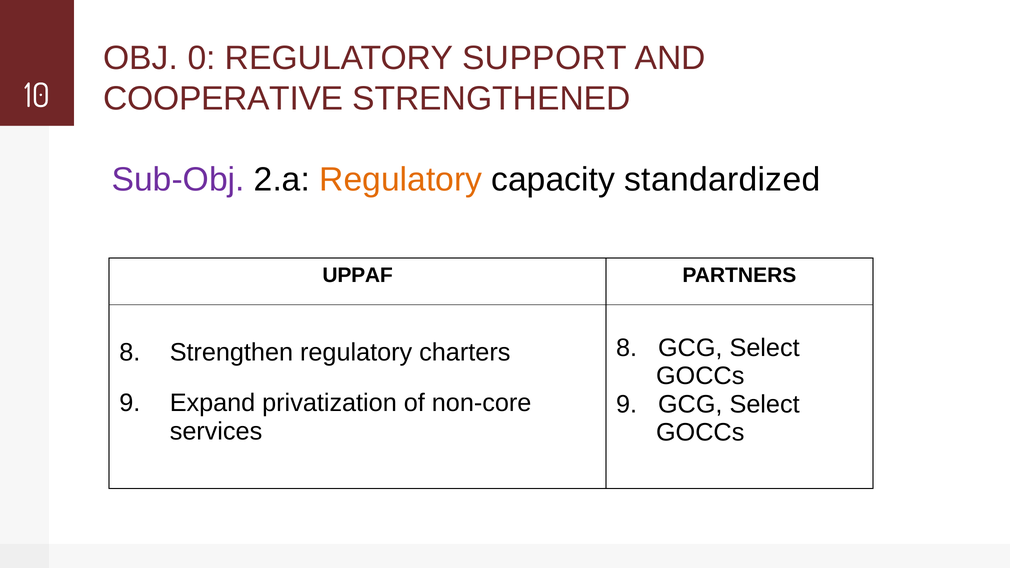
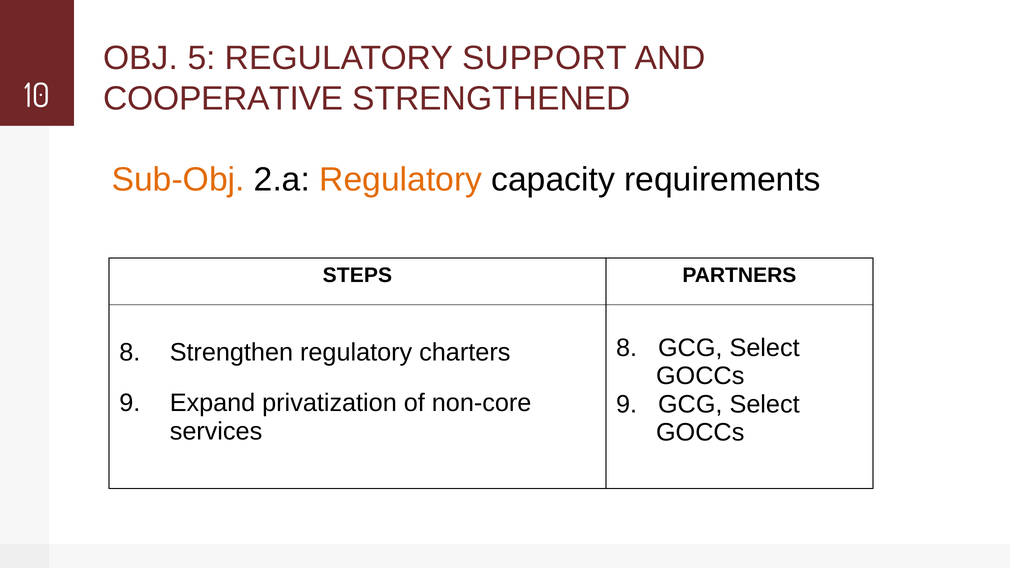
0: 0 -> 5 (202, 58)
Sub-Obj colour: purple -> orange (178, 179)
standardized: standardized -> requirements (722, 179)
UPPAF: UPPAF -> STEPS (357, 275)
